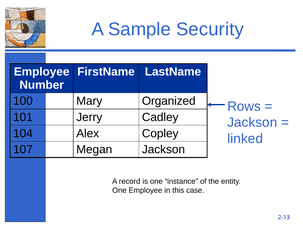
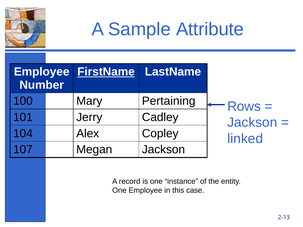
Security: Security -> Attribute (210, 29)
FirstName underline: none -> present (106, 72)
Organized: Organized -> Pertaining (169, 101)
